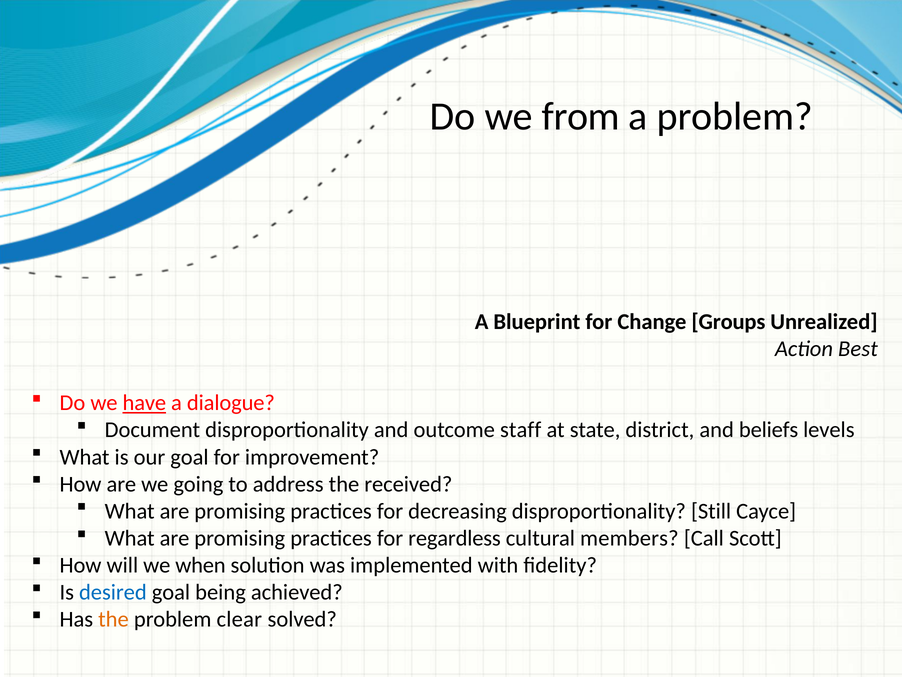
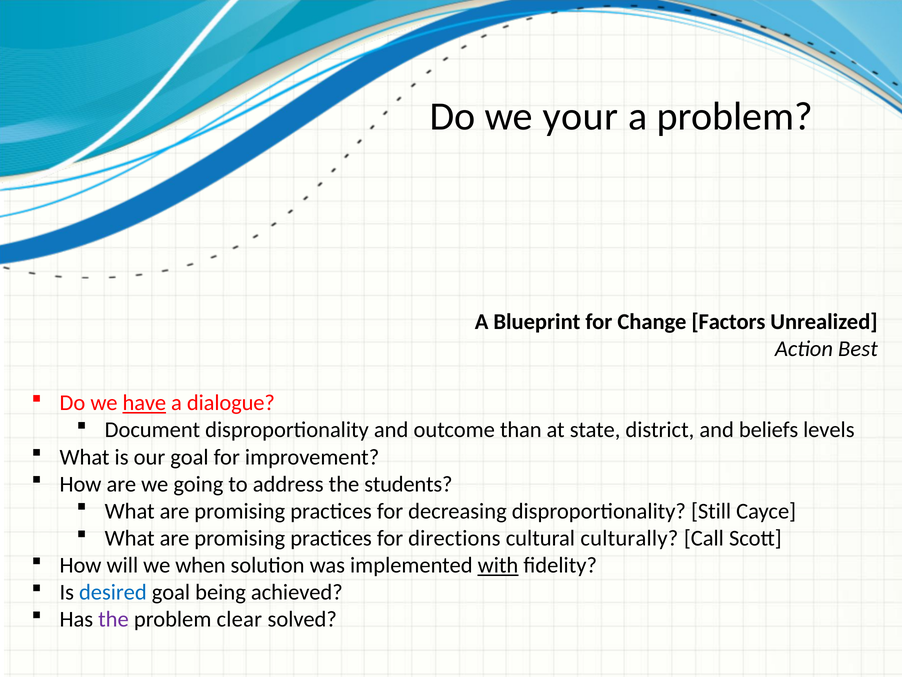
from: from -> your (580, 116)
Groups: Groups -> Factors (728, 321)
staff: staff -> than (521, 430)
received: received -> students (408, 484)
regardless: regardless -> directions (454, 538)
members: members -> culturally (629, 538)
with underline: none -> present (498, 565)
the colour: orange -> purple (113, 619)
